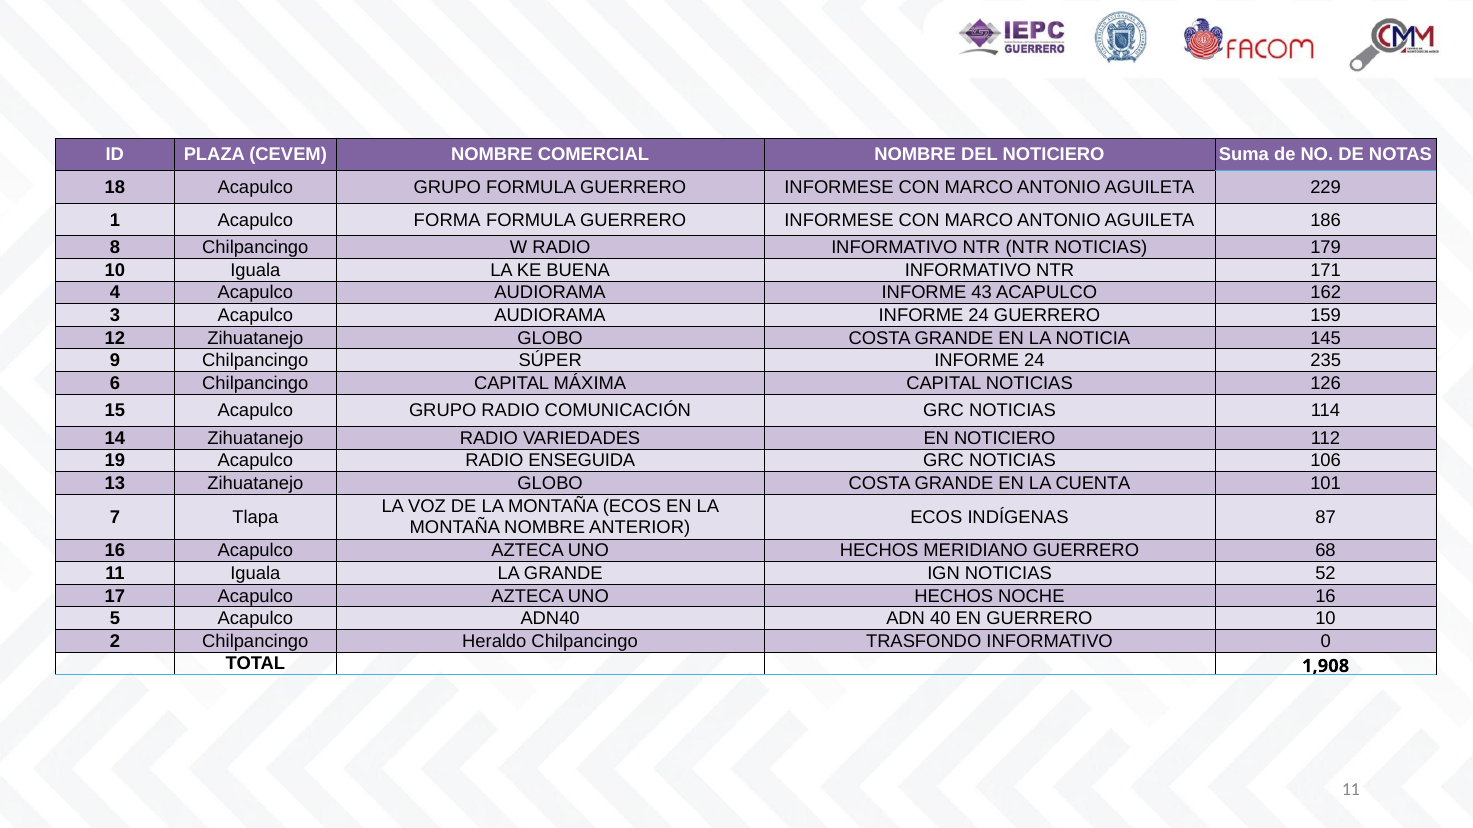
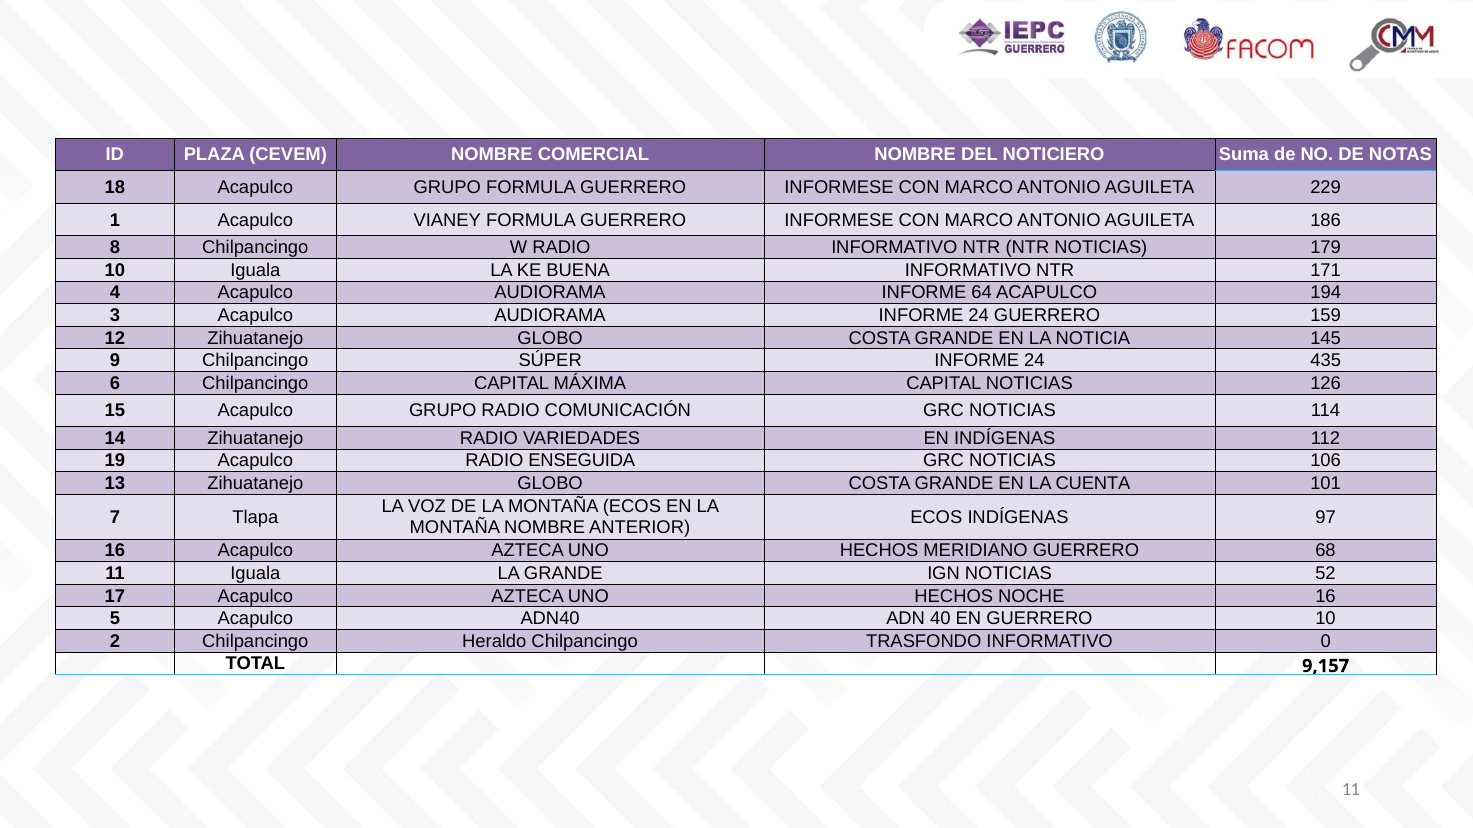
FORMA: FORMA -> VIANEY (447, 220)
43: 43 -> 64 (982, 293)
162: 162 -> 194 (1326, 293)
235: 235 -> 435 (1326, 361)
EN NOTICIERO: NOTICIERO -> INDÍGENAS (1005, 439)
87: 87 -> 97 (1326, 518)
1,908: 1,908 -> 9,157 (1326, 666)
